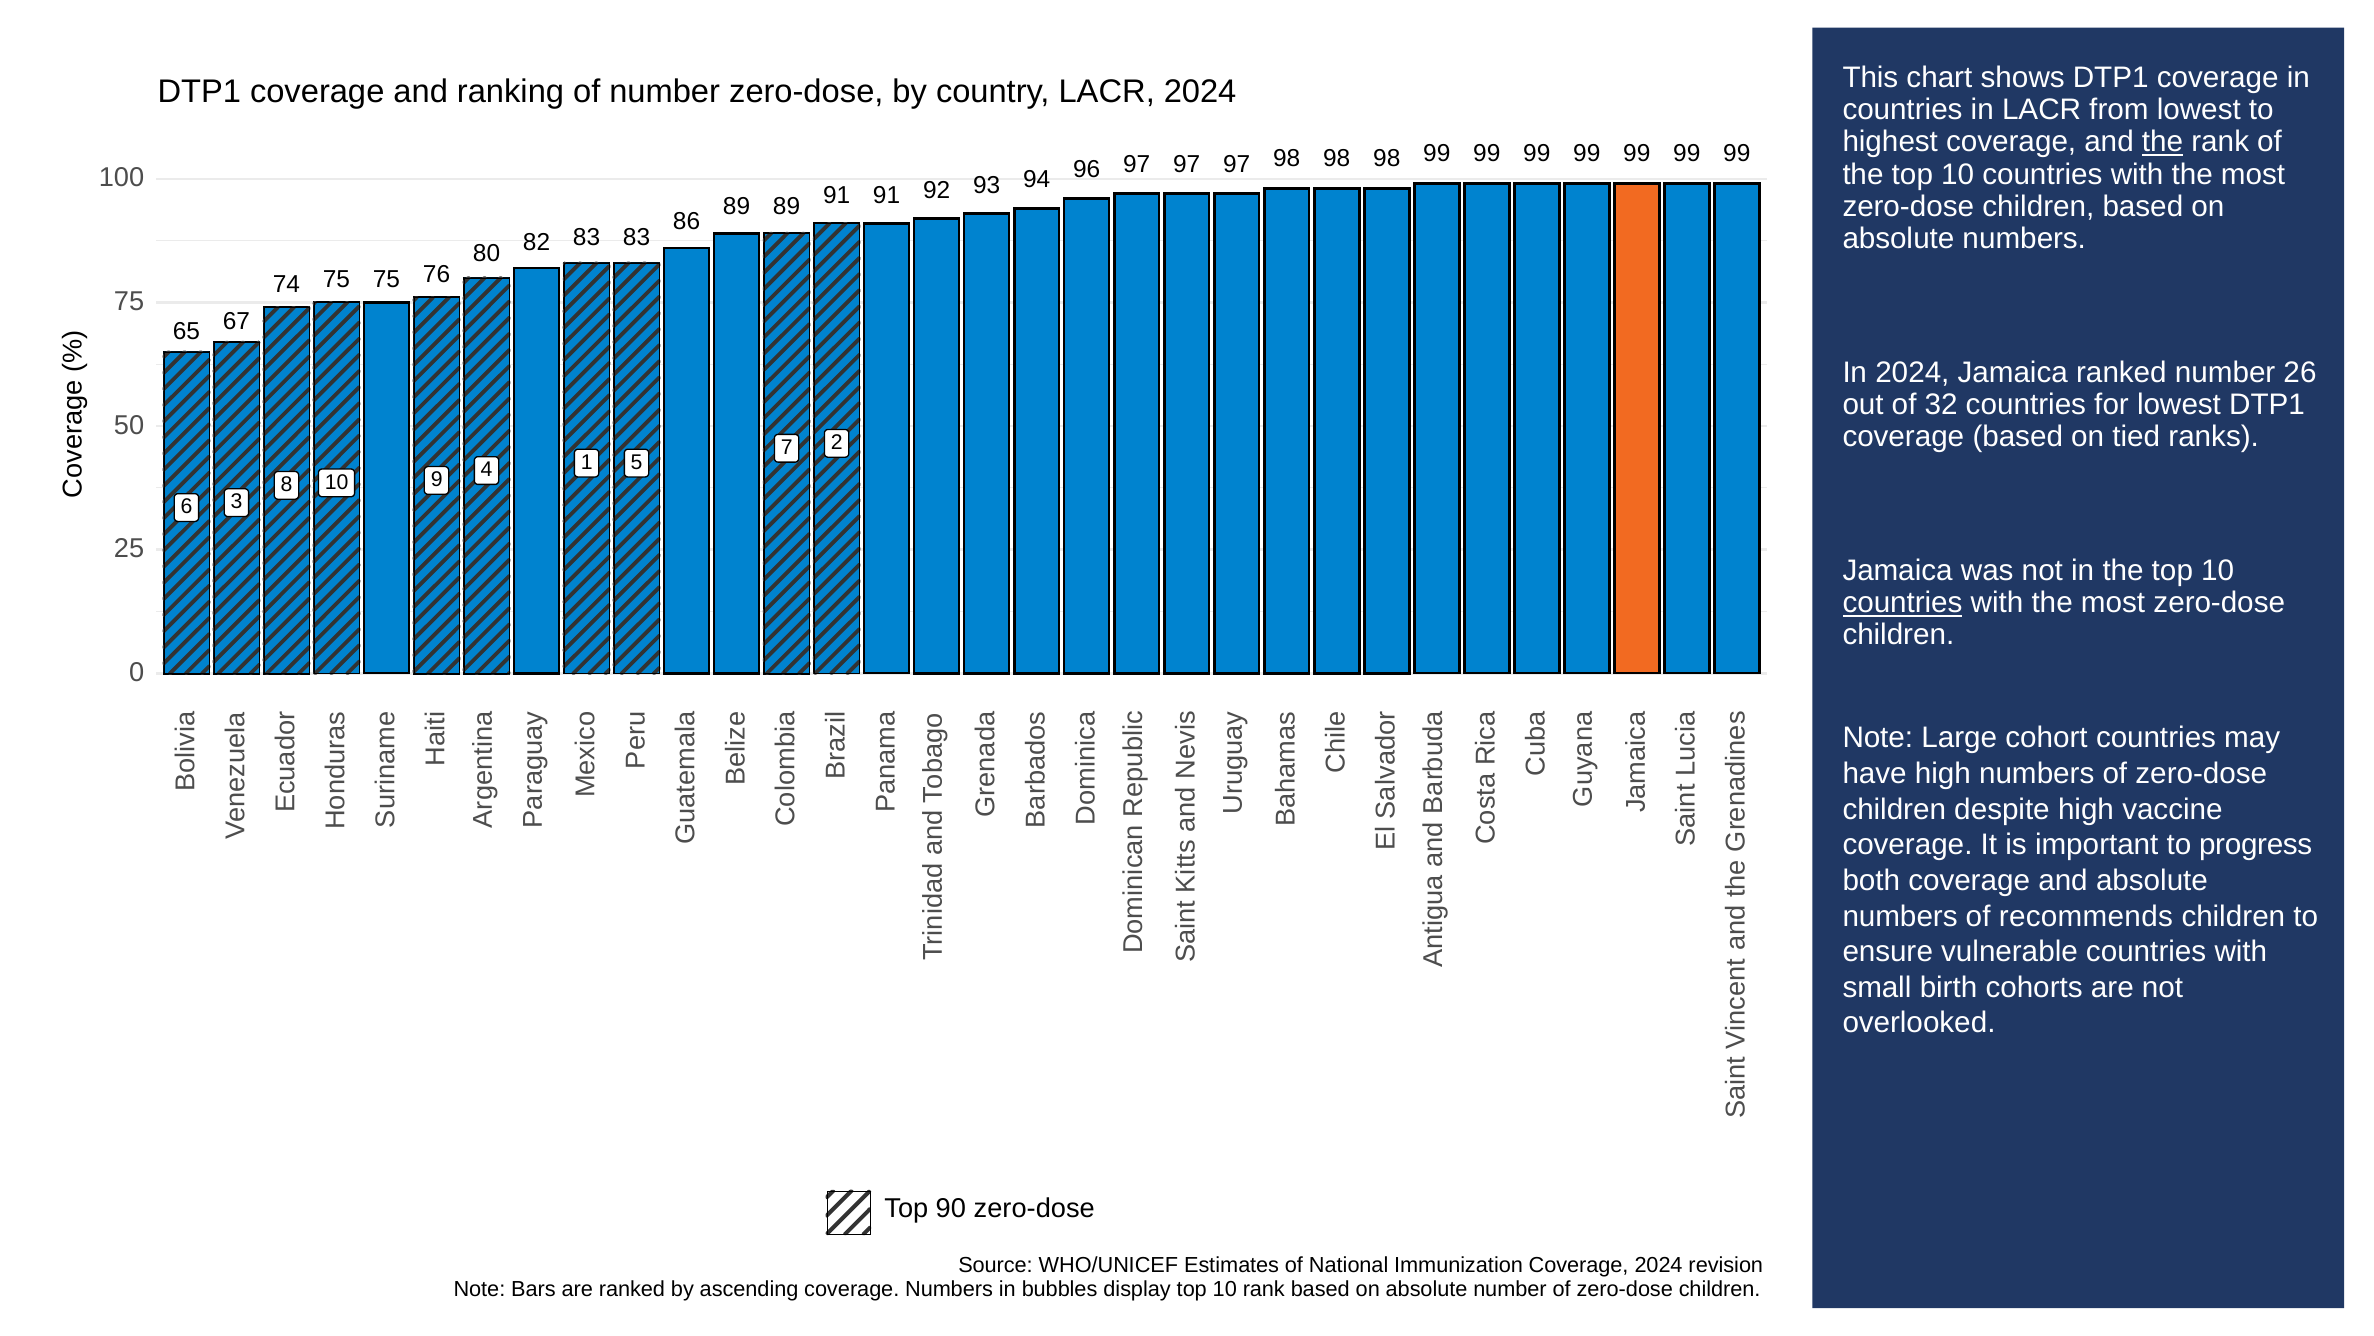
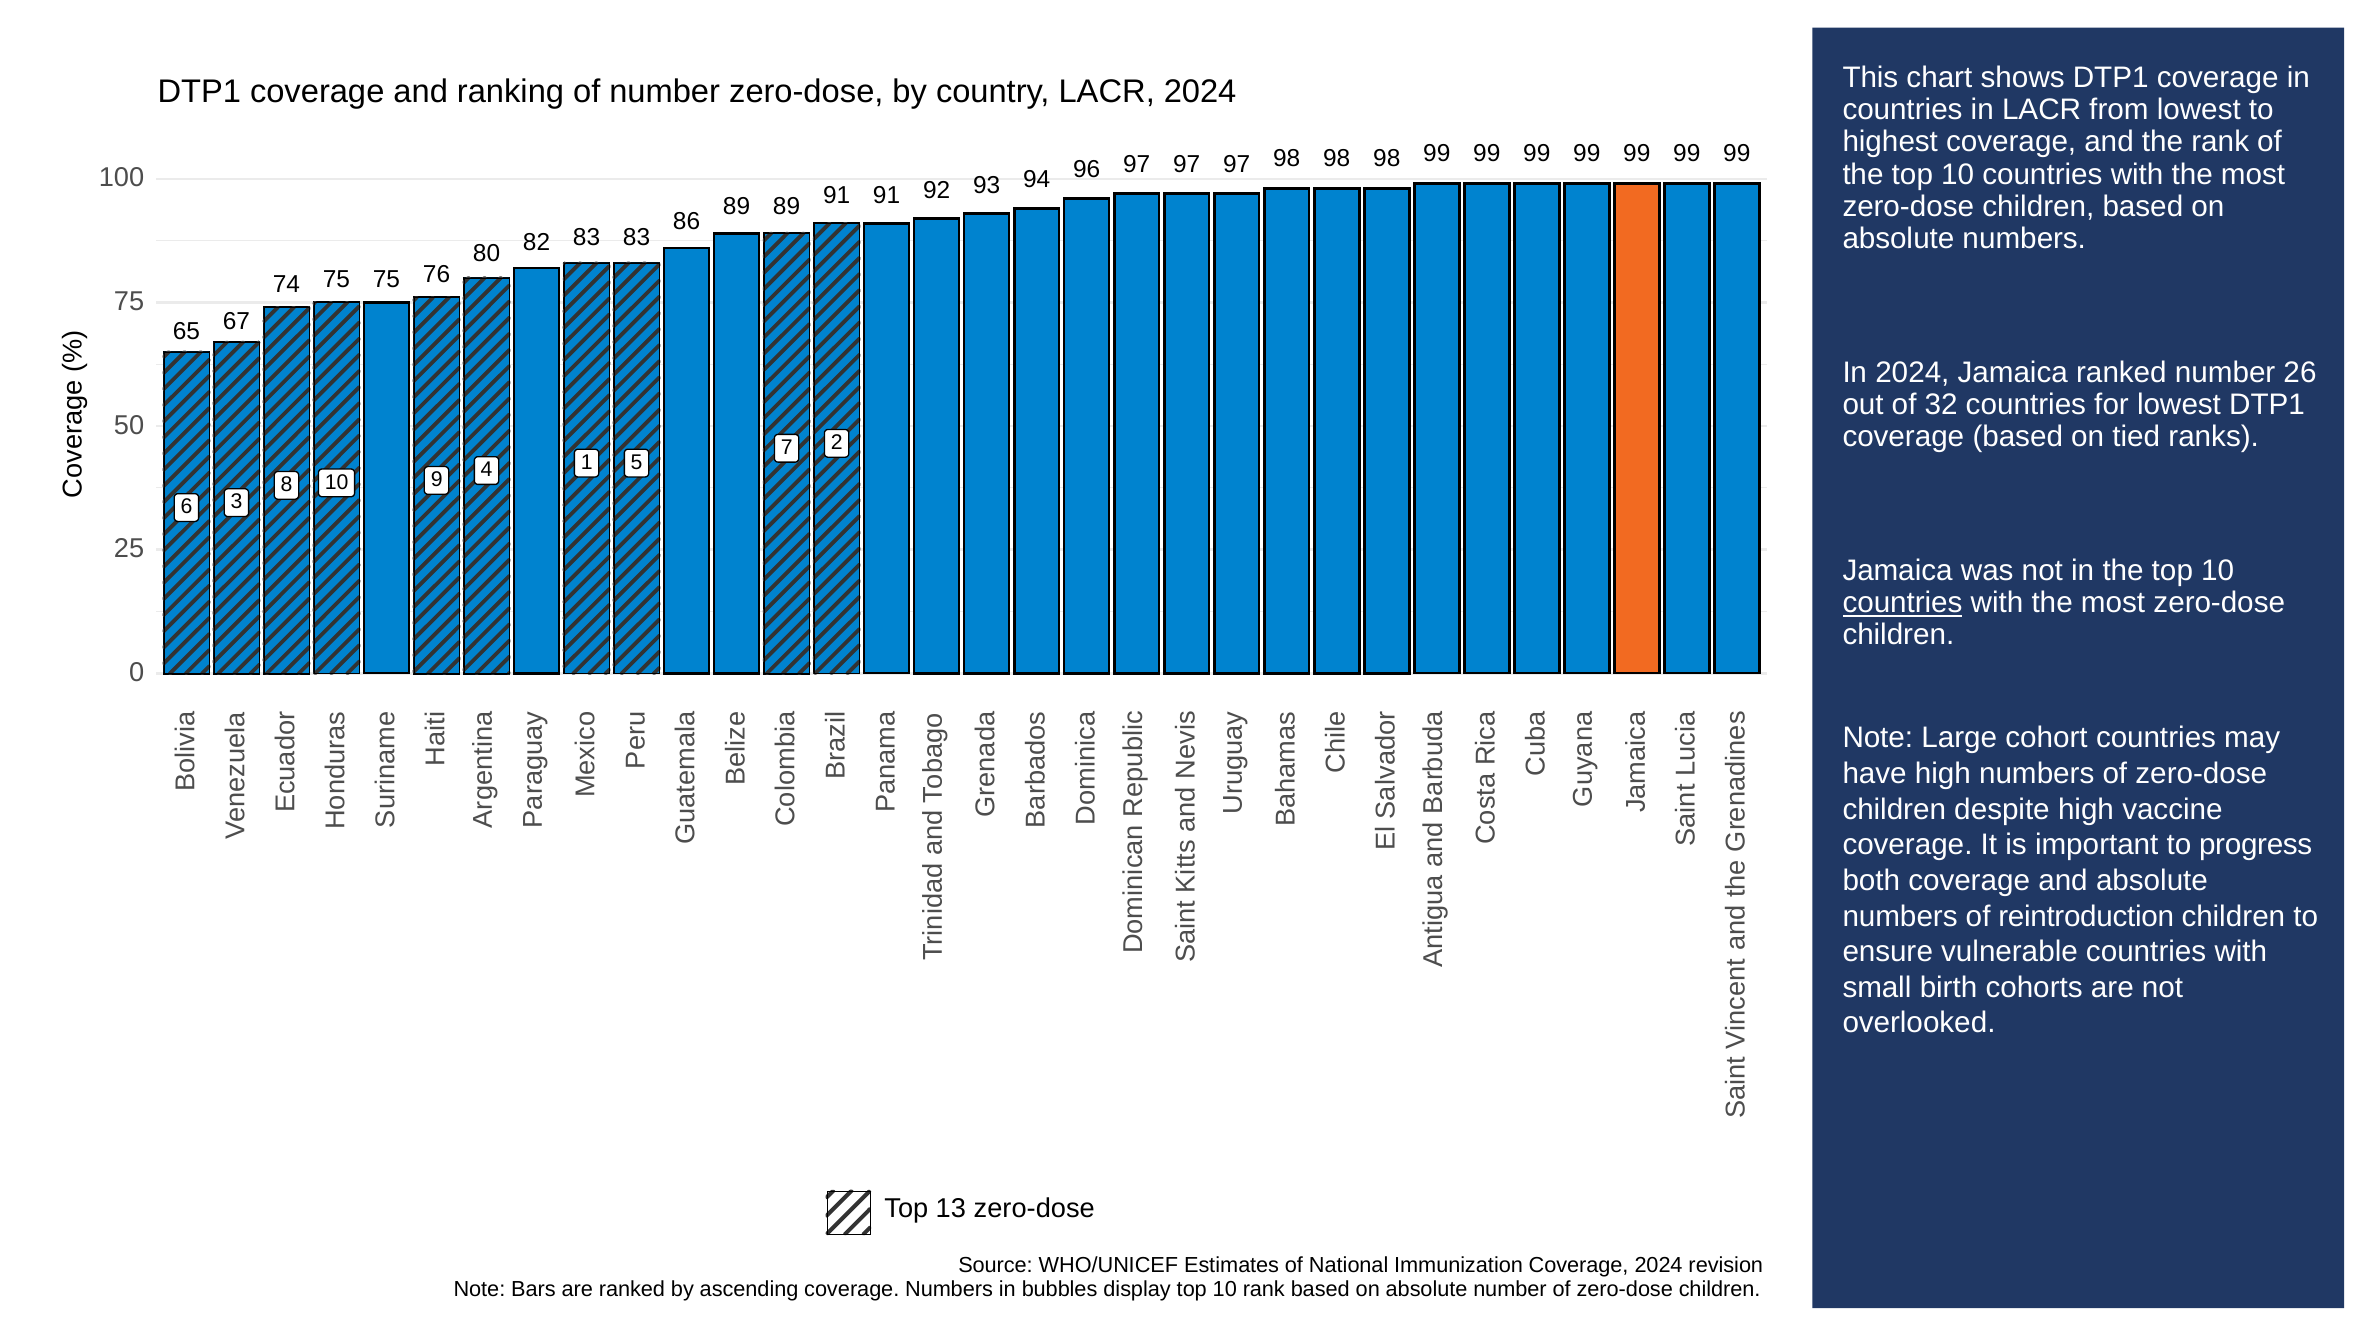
the underline: present -> none (2163, 142)
recommends: recommends -> reintroduction (2086, 916)
90: 90 -> 13 (951, 1208)
